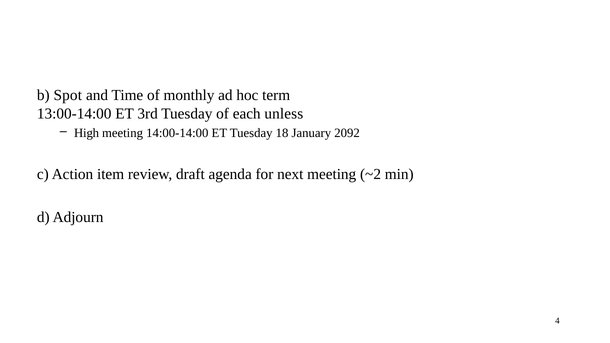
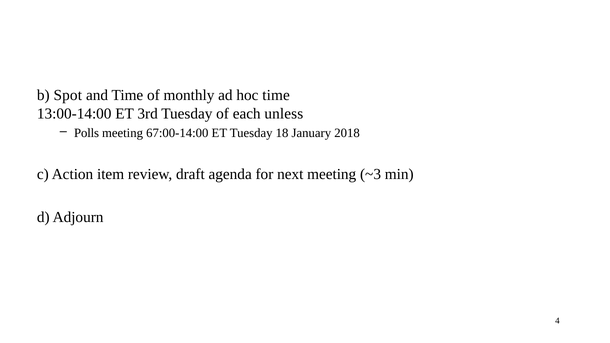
hoc term: term -> time (276, 95)
High: High -> Polls (87, 133)
14:00-14:00: 14:00-14:00 -> 67:00-14:00 (177, 133)
2092: 2092 -> 2018 (347, 133)
~2: ~2 -> ~3 (371, 174)
